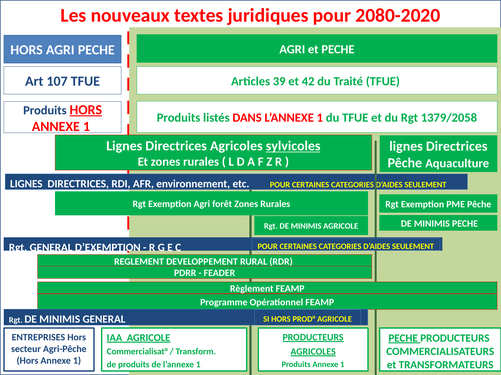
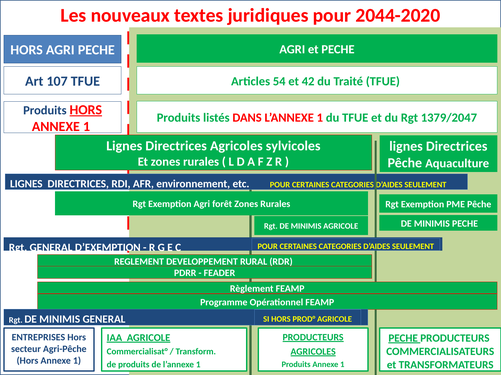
2080-2020: 2080-2020 -> 2044-2020 (398, 16)
39: 39 -> 54 (279, 81)
1379/2058: 1379/2058 -> 1379/2047 (449, 118)
sylvicoles underline: present -> none (293, 146)
